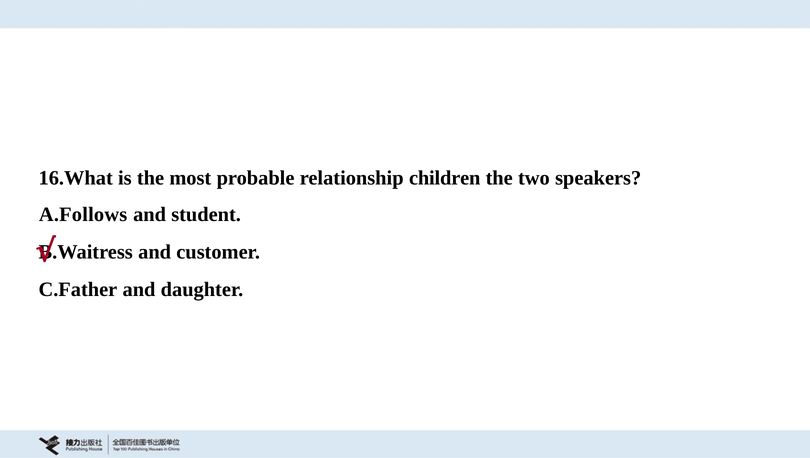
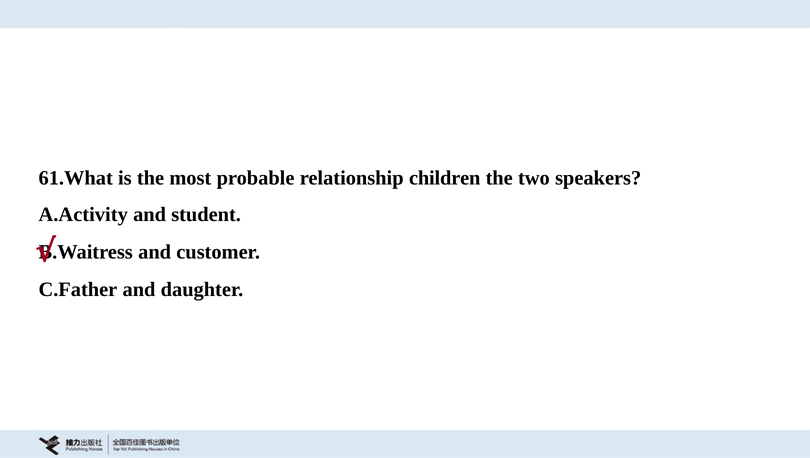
16.What: 16.What -> 61.What (76, 178)
A.Follows: A.Follows -> A.Activity (83, 215)
